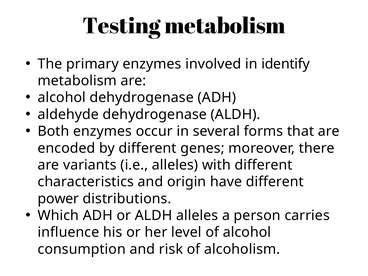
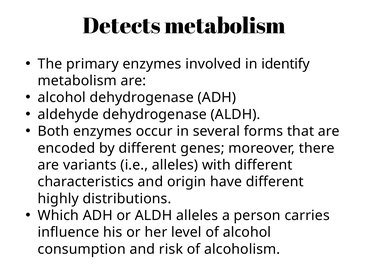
Testing: Testing -> Detects (122, 26)
power: power -> highly (58, 199)
